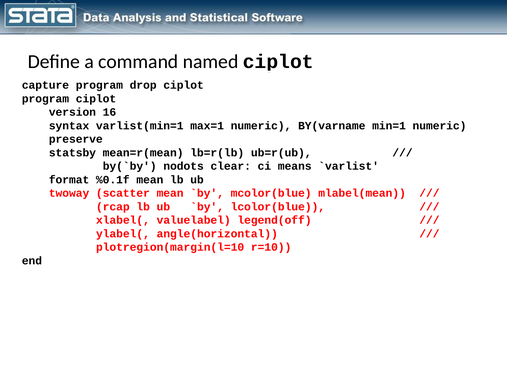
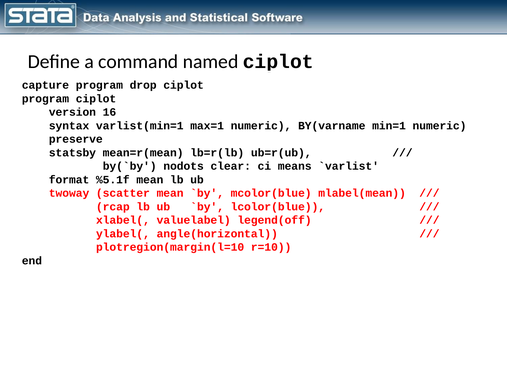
%0.1f: %0.1f -> %5.1f (113, 180)
